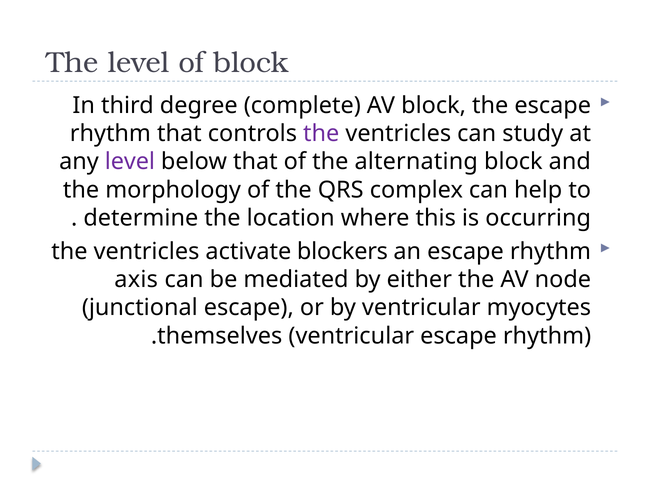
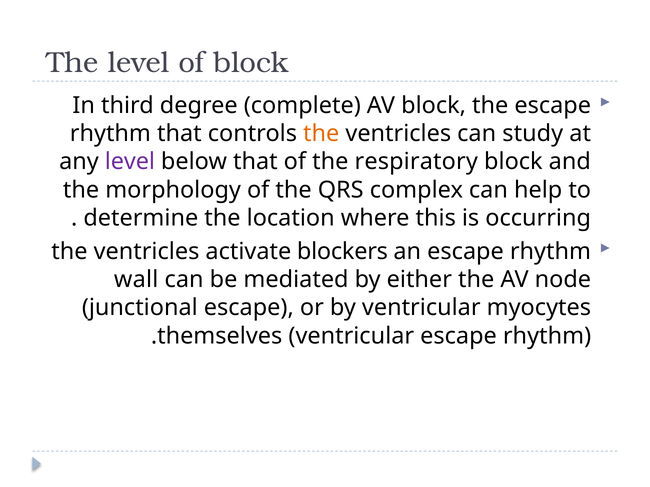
the colour: purple -> orange (321, 134)
alternating: alternating -> respiratory (416, 162)
axis: axis -> wall (136, 280)
